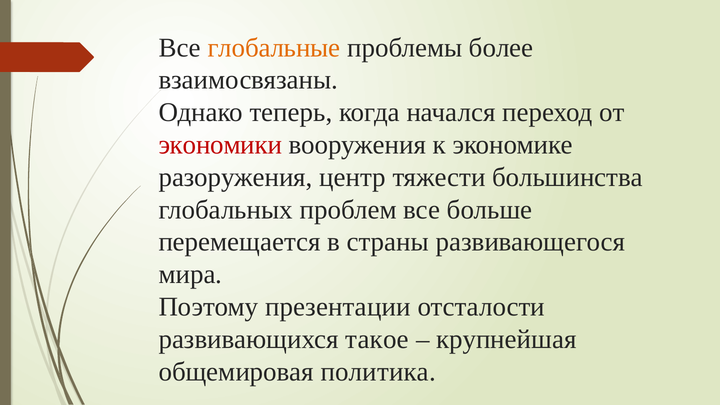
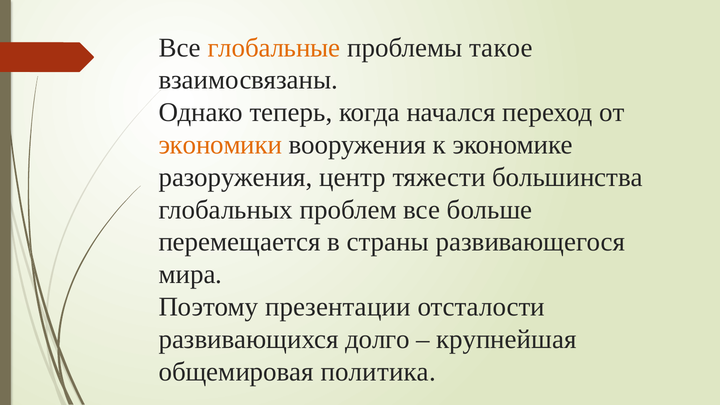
более: более -> такое (501, 48)
экономики colour: red -> orange (220, 145)
такое: такое -> долго (377, 339)
